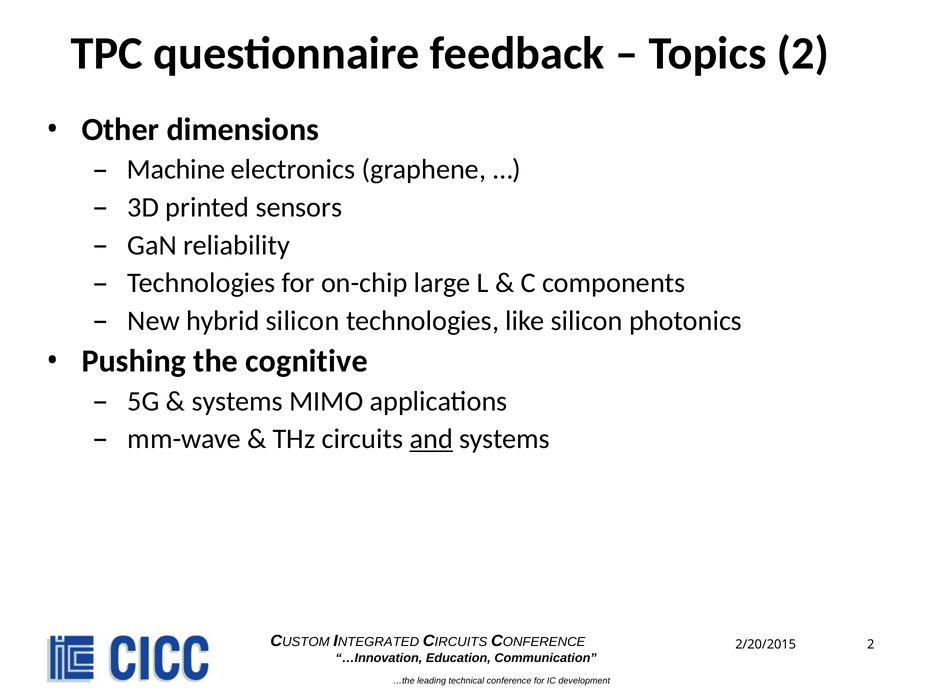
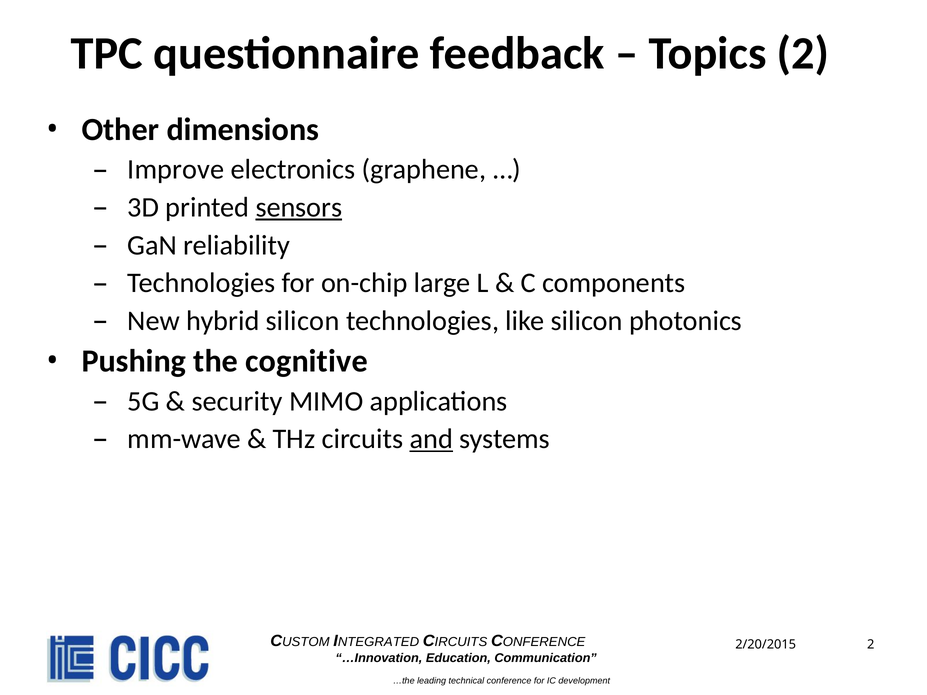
Machine: Machine -> Improve (176, 170)
sensors underline: none -> present (299, 207)
systems: systems -> security (237, 401)
